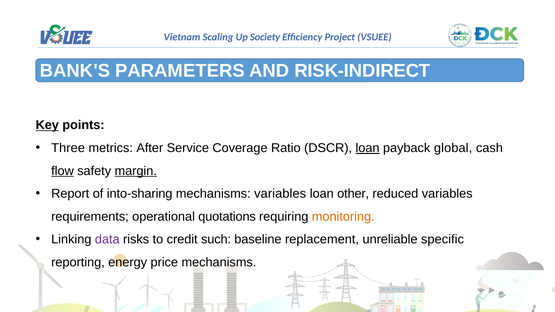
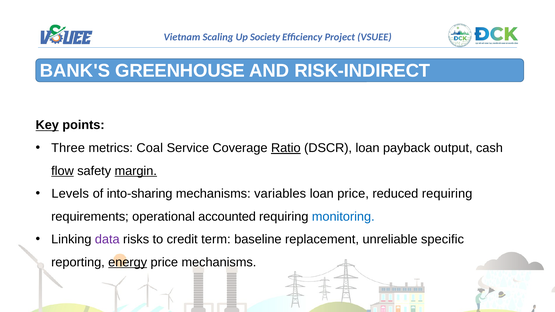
PARAMETERS: PARAMETERS -> GREENHOUSE (180, 71)
After: After -> Coal (150, 148)
Ratio underline: none -> present (286, 148)
loan underline: present -> none (368, 148)
global: global -> output (453, 148)
Report: Report -> Levels (70, 194)
loan other: other -> price (353, 194)
reduced variables: variables -> requiring (447, 194)
quotations: quotations -> accounted (227, 217)
monitoring colour: orange -> blue (343, 217)
such: such -> term (216, 240)
energy underline: none -> present (128, 262)
